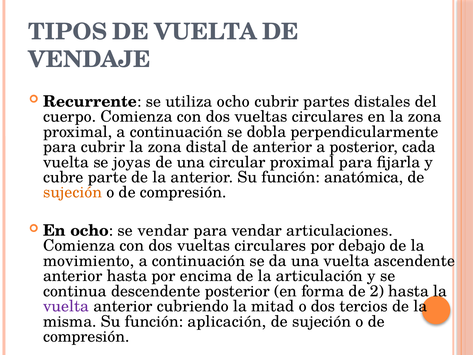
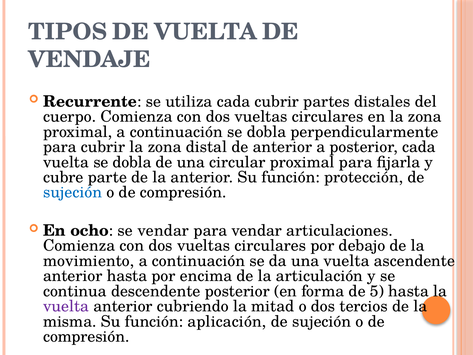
utiliza ocho: ocho -> cada (234, 101)
vuelta se joyas: joyas -> dobla (132, 162)
anatómica: anatómica -> protección (364, 177)
sujeción colour: orange -> blue (73, 192)
2: 2 -> 5 (377, 291)
